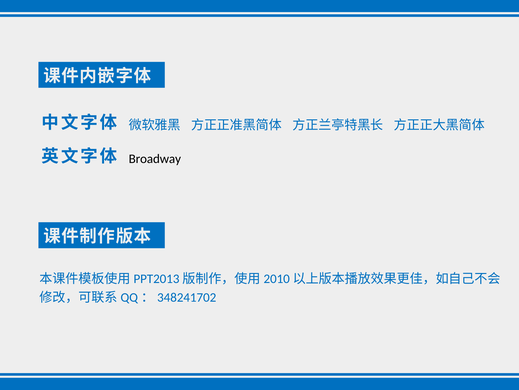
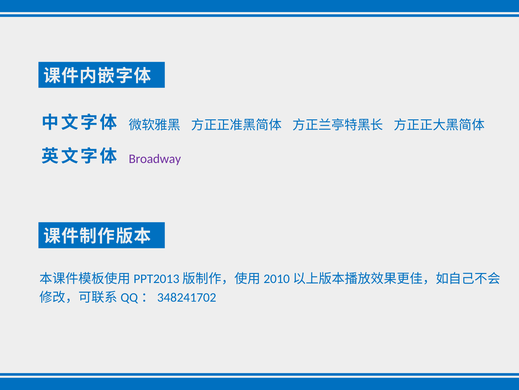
Broadway colour: black -> purple (155, 159)
